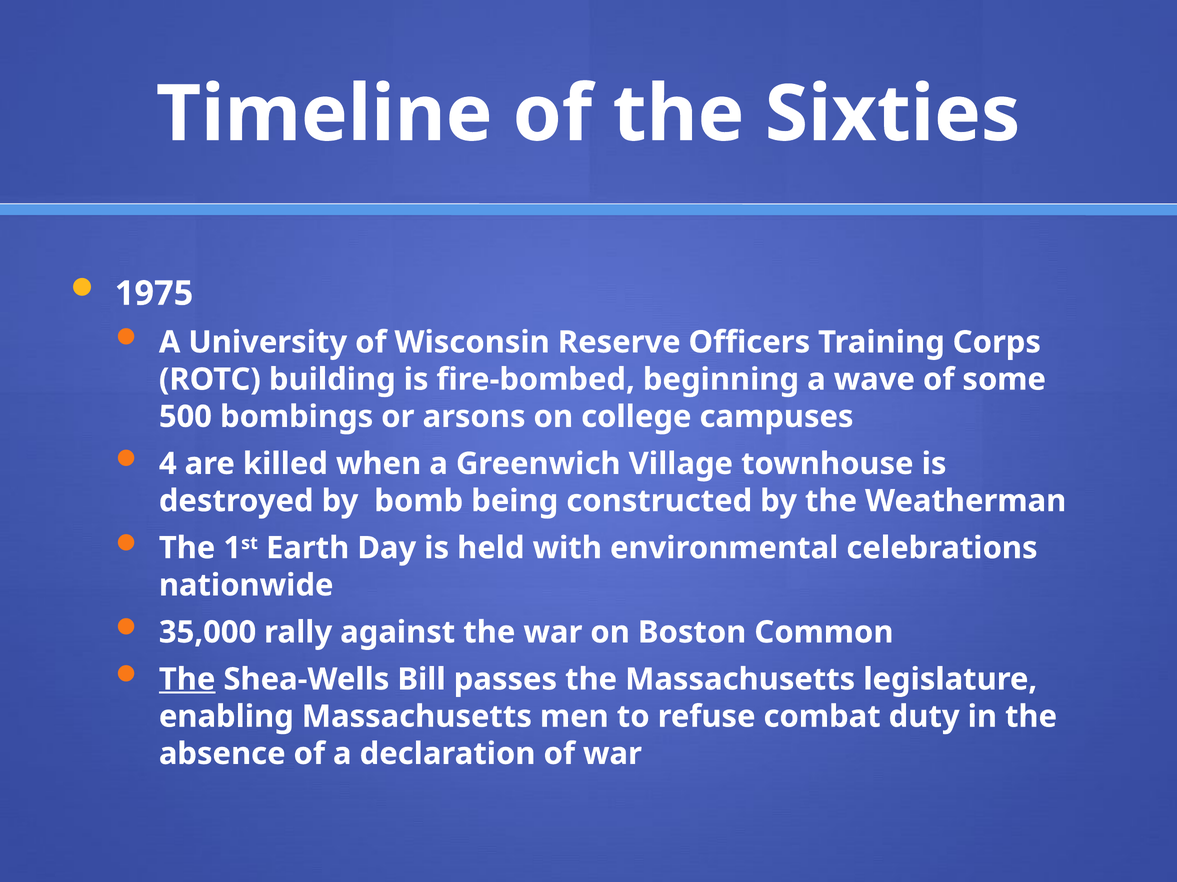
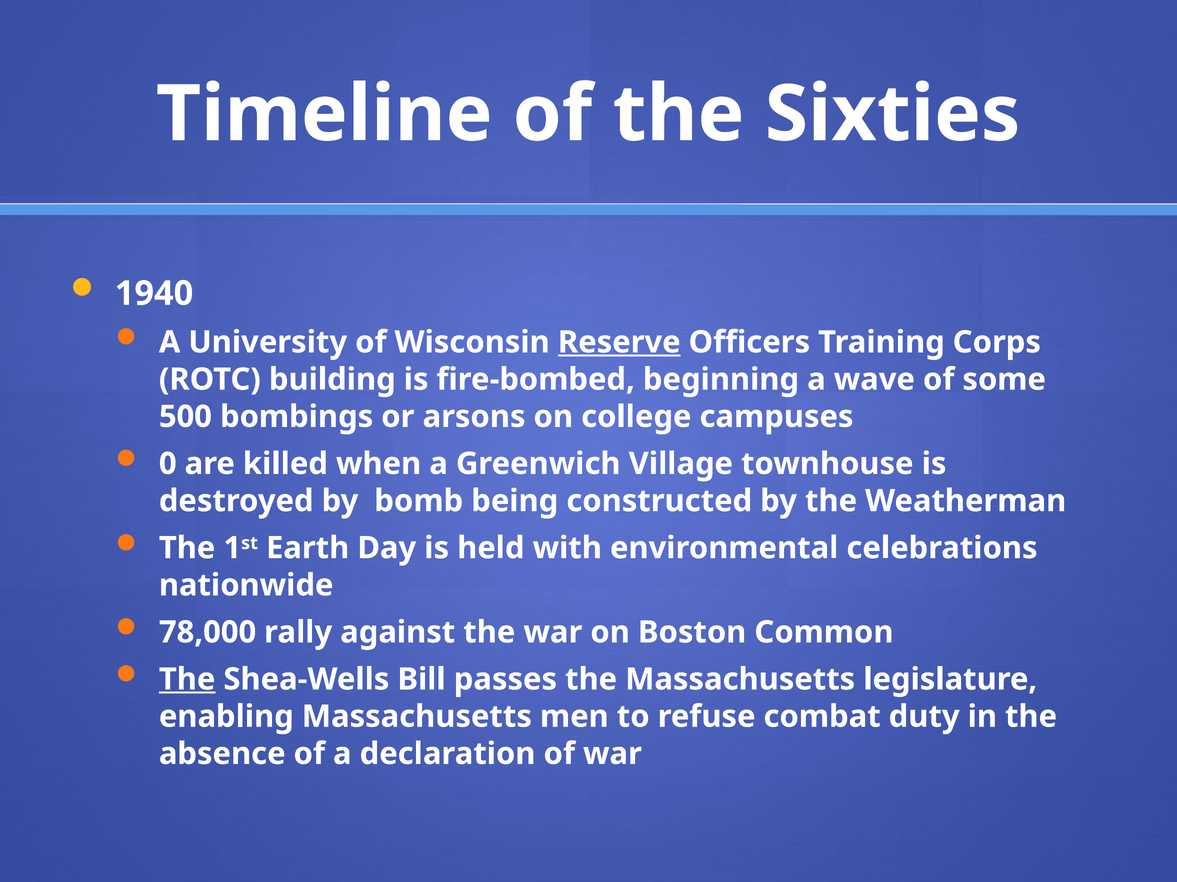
1975: 1975 -> 1940 (154, 294)
Reserve underline: none -> present (619, 343)
4: 4 -> 0 (168, 464)
35,000: 35,000 -> 78,000 (208, 633)
